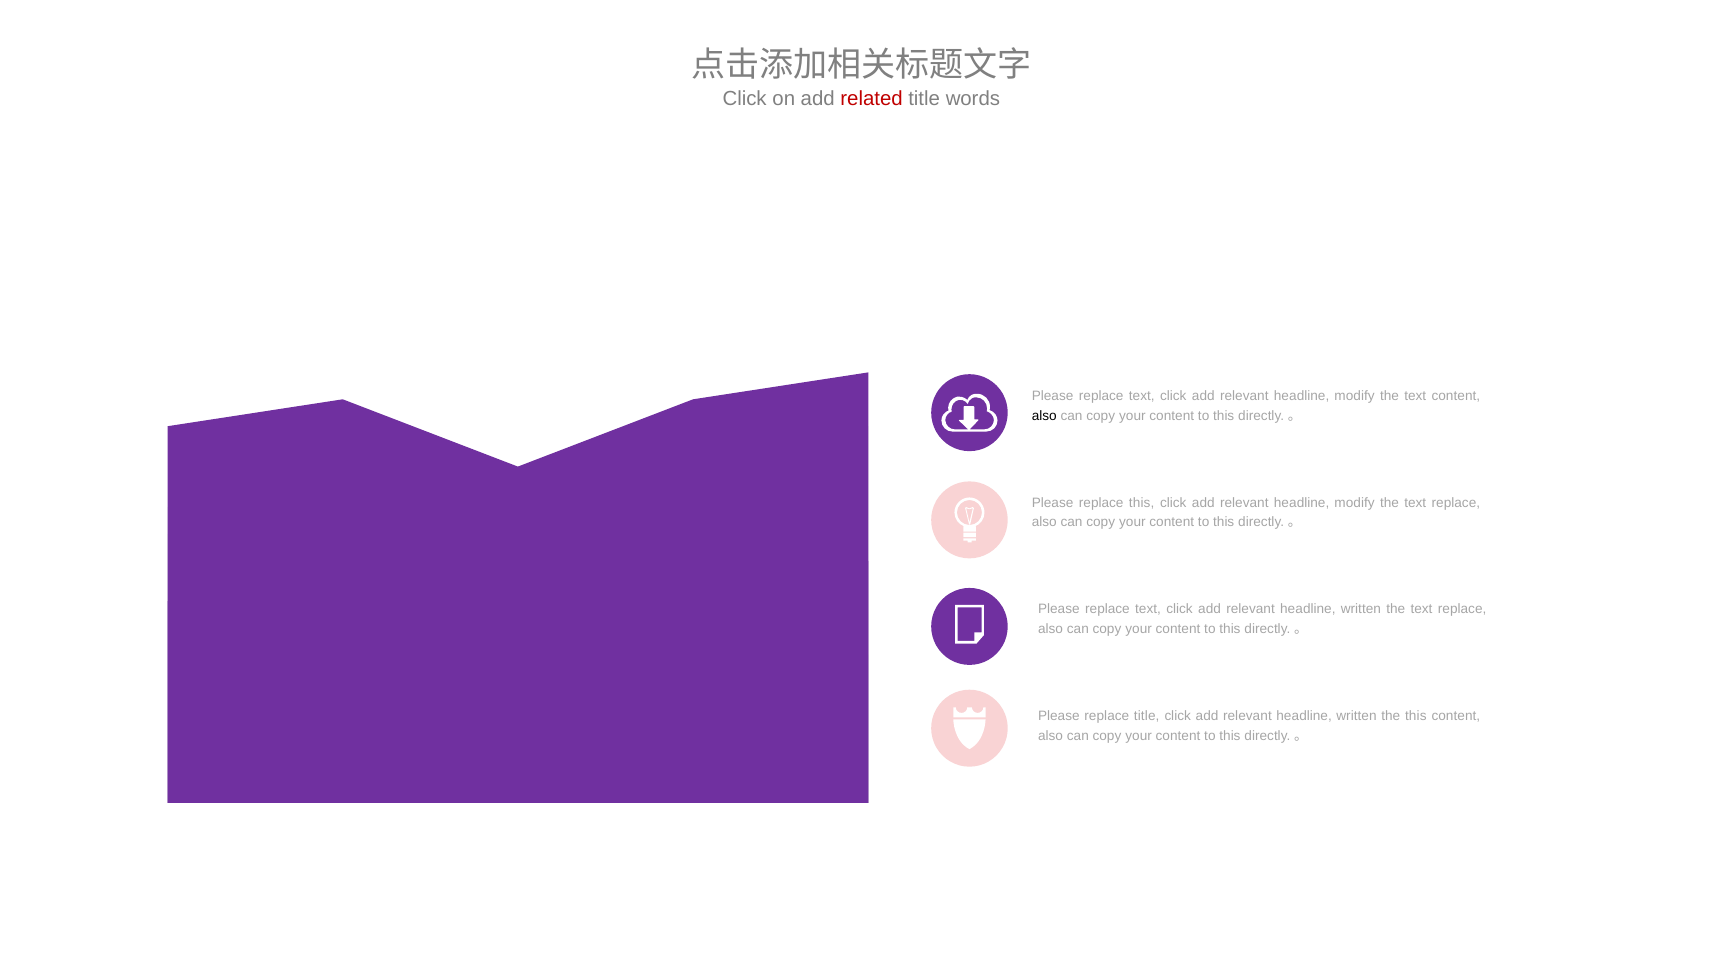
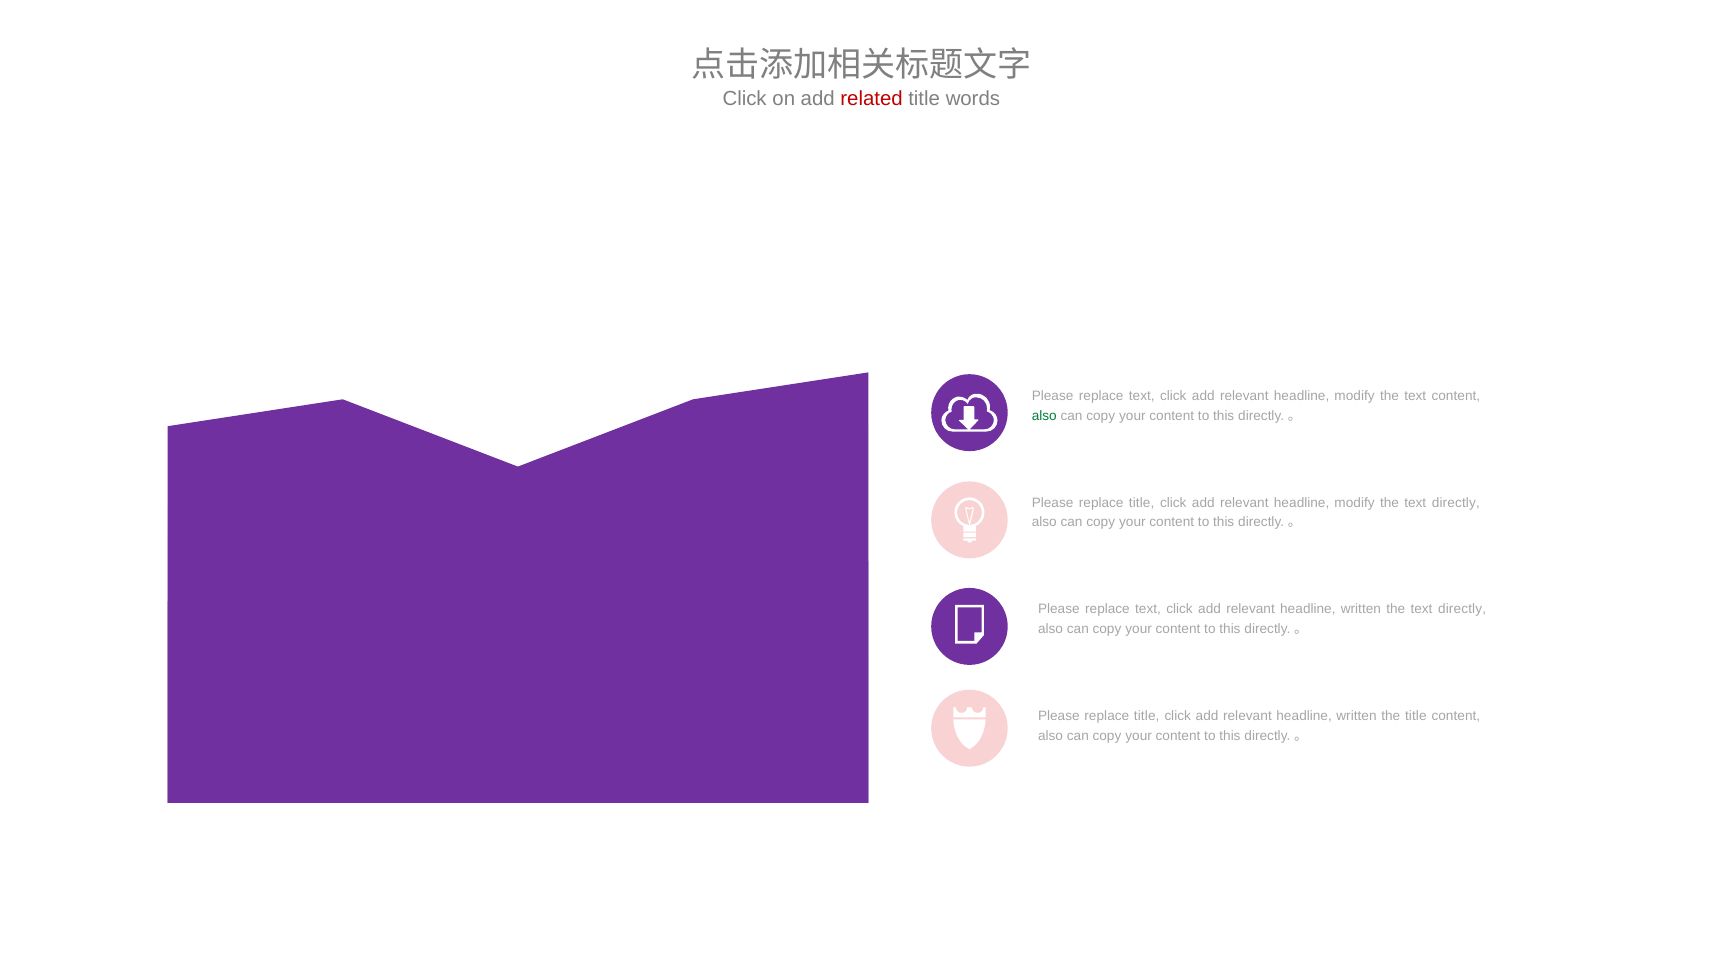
also colour: black -> green (1044, 416)
this: this -> title (1142, 503)
modify the text replace: replace -> directly (1456, 503)
replace: replace -> directly (1462, 610)
the this: this -> title (1416, 716)
